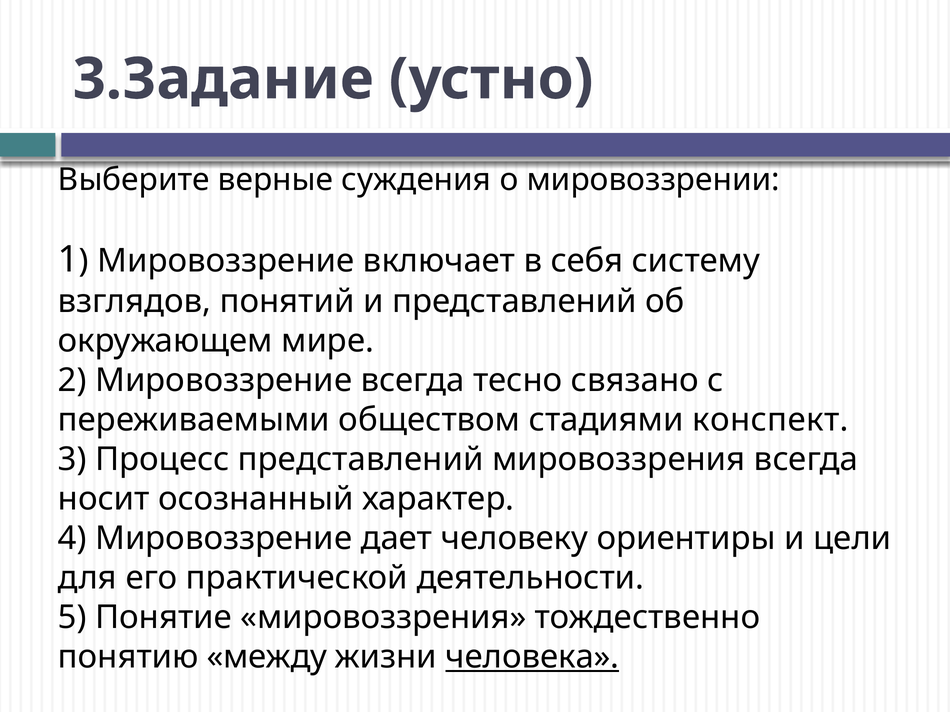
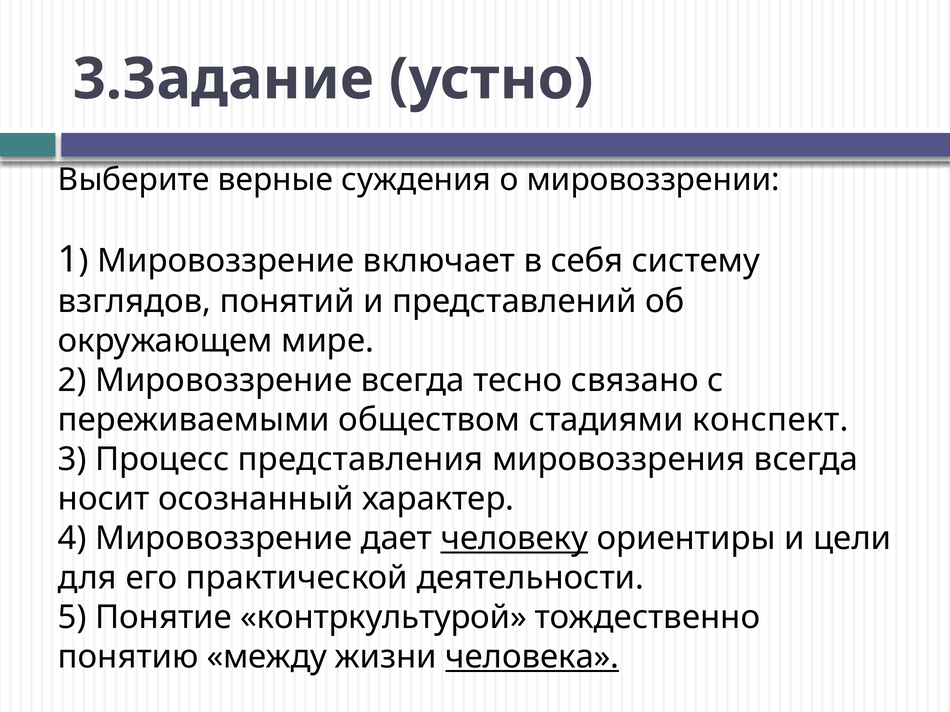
Процесс представлений: представлений -> представления (361, 460)
человеку underline: none -> present (514, 539)
Понятие мировоззрения: мировоззрения -> контркультурой (384, 618)
